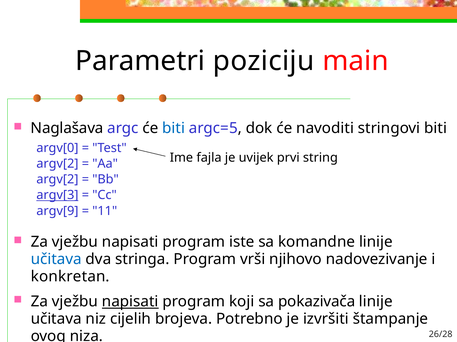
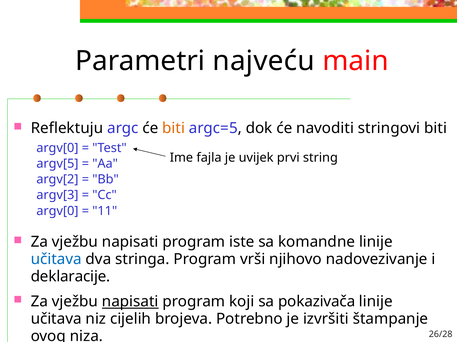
poziciju: poziciju -> najveću (264, 61)
Naglašava: Naglašava -> Reflektuju (67, 129)
biti colour: blue -> orange (174, 129)
argv[2: argv[2 -> argv[5 (57, 164)
argv[3 underline: present -> none (57, 196)
argv[9: argv[9 -> argv[0 (57, 211)
konkretan: konkretan -> deklaracije (71, 277)
